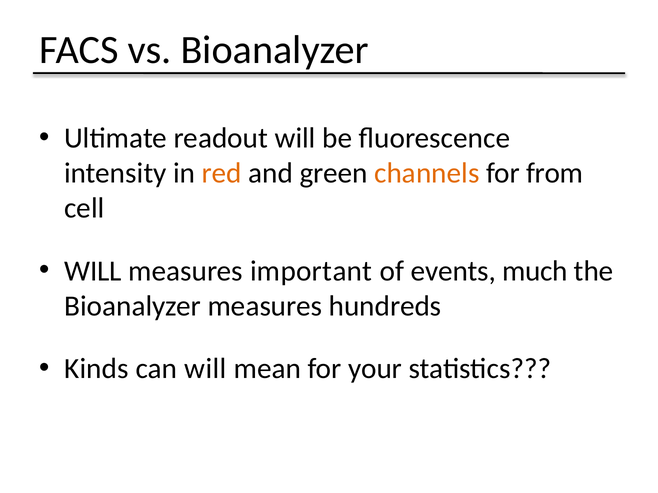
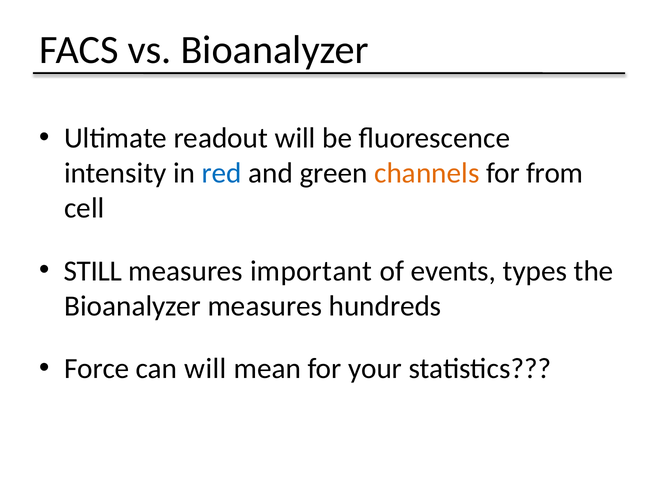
red colour: orange -> blue (222, 173)
WILL: WILL -> STILL (93, 271)
much: much -> types (535, 271)
Kinds: Kinds -> Force (97, 369)
